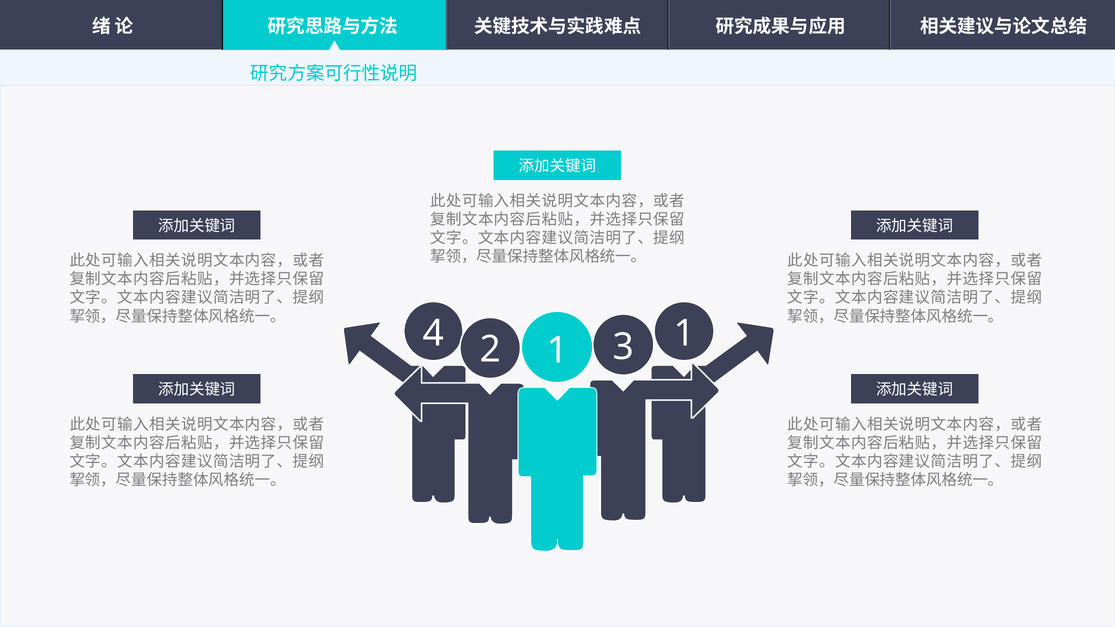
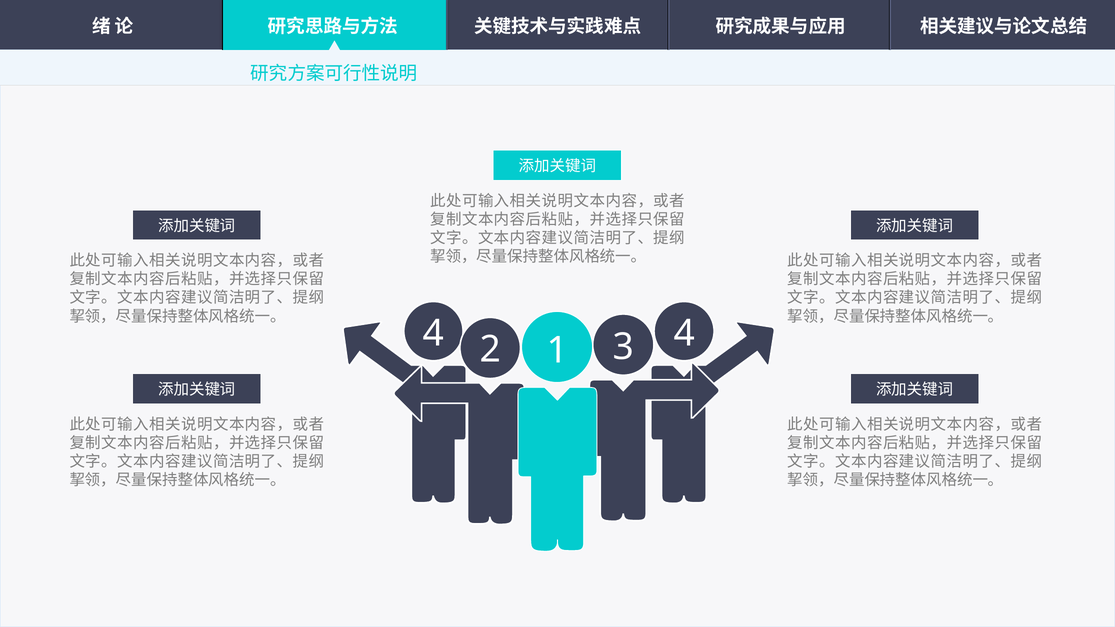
4 1: 1 -> 4 (684, 333)
